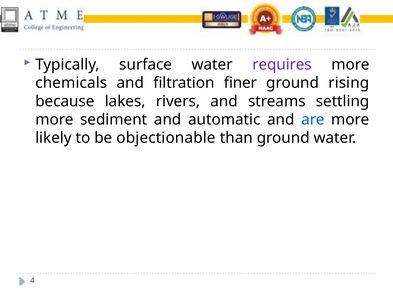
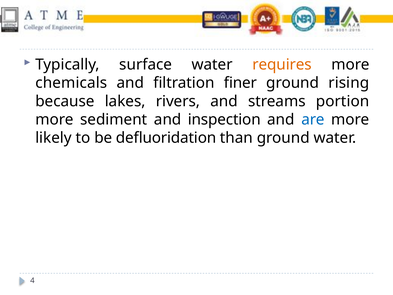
requires colour: purple -> orange (282, 65)
settling: settling -> portion (343, 101)
automatic: automatic -> inspection (224, 119)
objectionable: objectionable -> defluoridation (166, 138)
